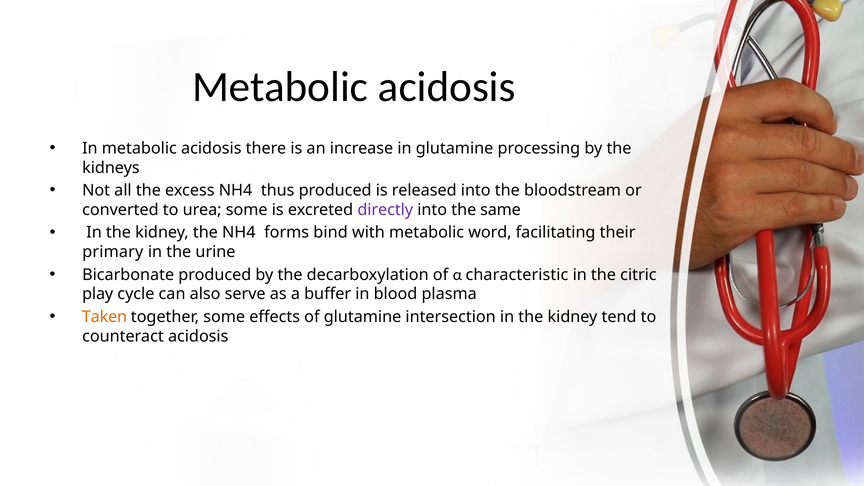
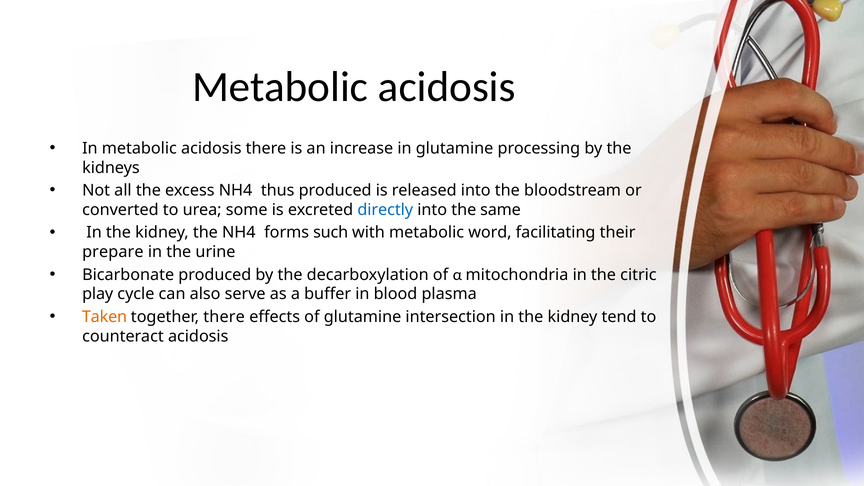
directly colour: purple -> blue (385, 210)
bind: bind -> such (331, 233)
primary: primary -> prepare (113, 252)
characteristic: characteristic -> mitochondria (517, 275)
together some: some -> there (224, 317)
